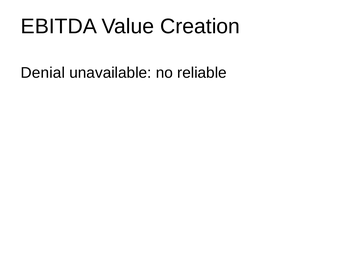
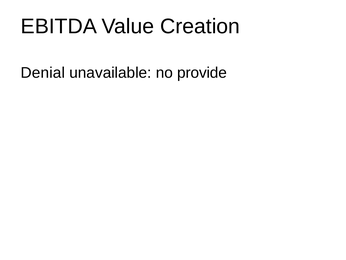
reliable: reliable -> provide (202, 73)
